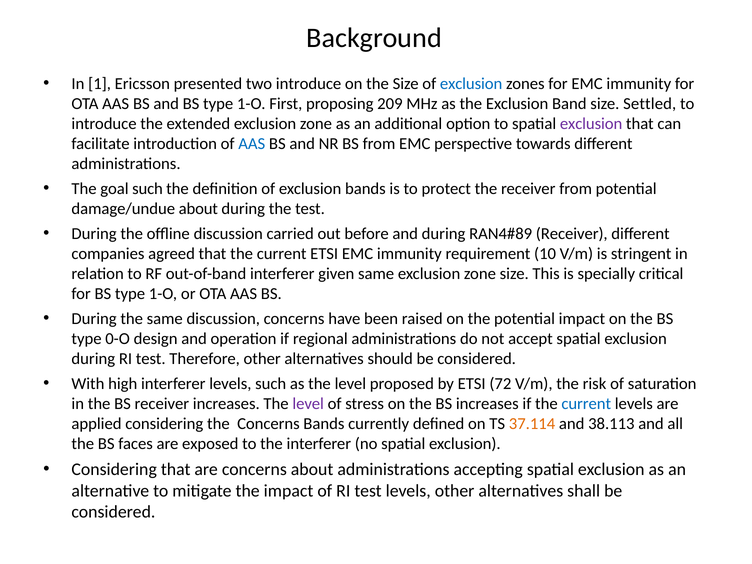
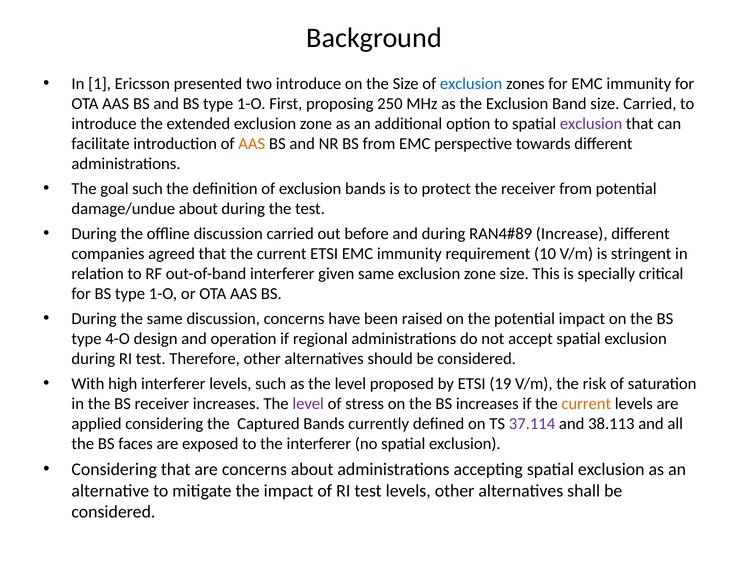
209: 209 -> 250 (390, 104)
size Settled: Settled -> Carried (650, 104)
AAS colour: blue -> orange (252, 144)
Receiver: Receiver -> Increase (572, 234)
0-O: 0-O -> 4-O (118, 339)
72: 72 -> 19 (500, 384)
current colour: blue -> orange (586, 404)
the Concerns: Concerns -> Captured (268, 424)
37.114 colour: orange -> purple (532, 424)
